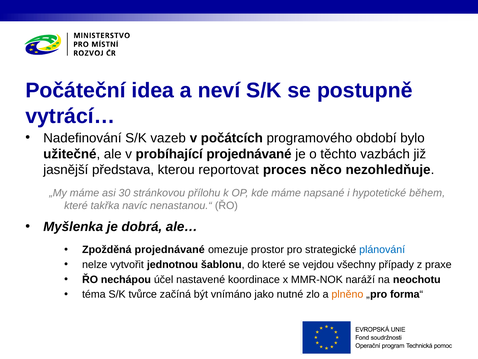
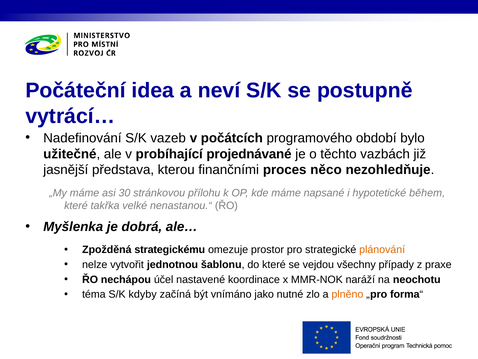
reportovat: reportovat -> finančními (229, 170)
navíc: navíc -> velké (135, 205)
Zpožděná projednávané: projednávané -> strategickému (170, 249)
plánování colour: blue -> orange (382, 249)
tvůrce: tvůrce -> kdyby (143, 294)
